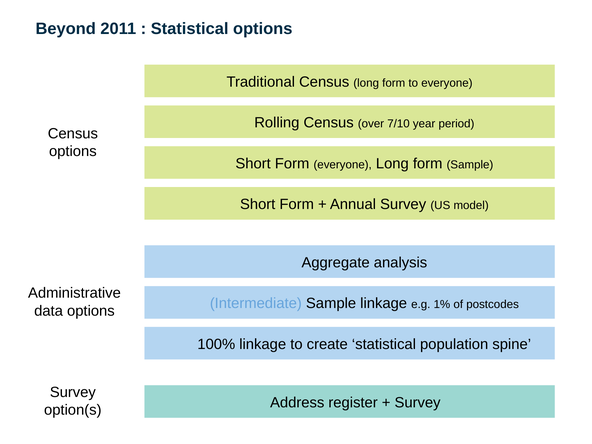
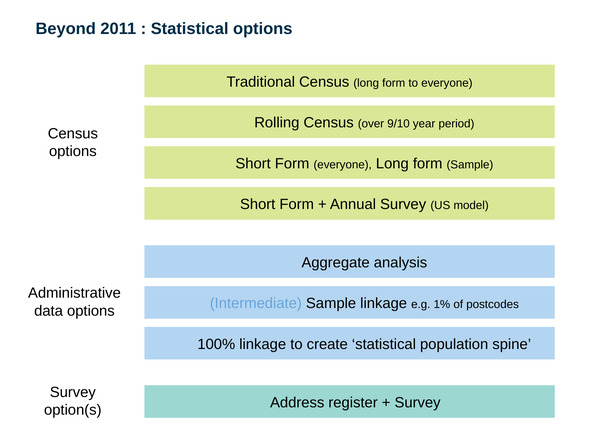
7/10: 7/10 -> 9/10 (399, 124)
